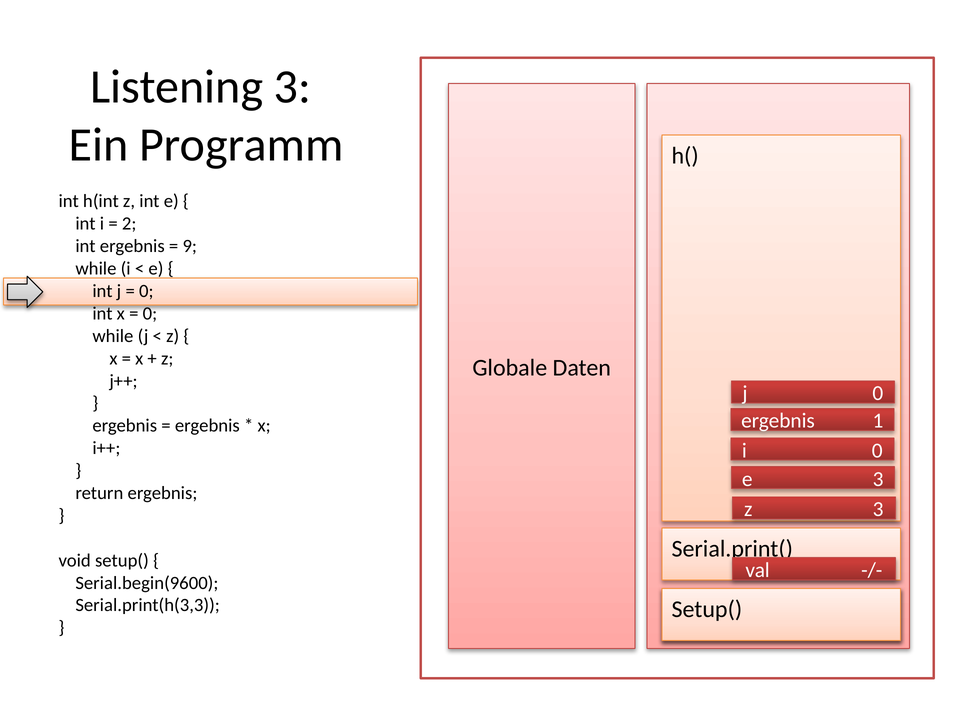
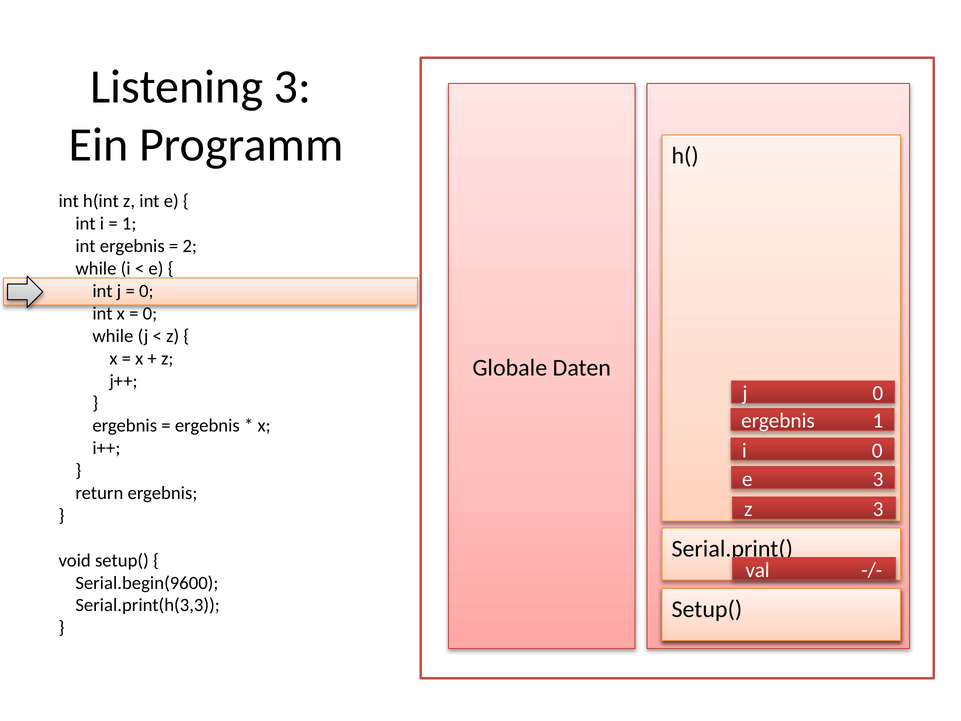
2: 2 -> 1 (129, 224)
9: 9 -> 2 (190, 246)
